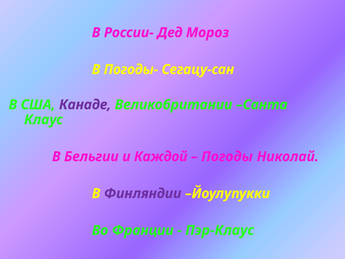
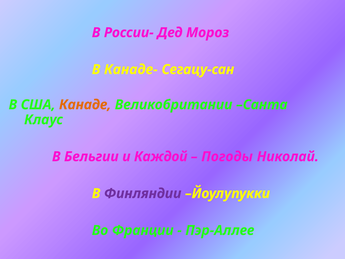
Погоды-: Погоды- -> Канаде- (131, 69)
Канаде colour: purple -> orange (85, 105)
Пэр-Клаус: Пэр-Клаус -> Пэр-Аллее (220, 230)
